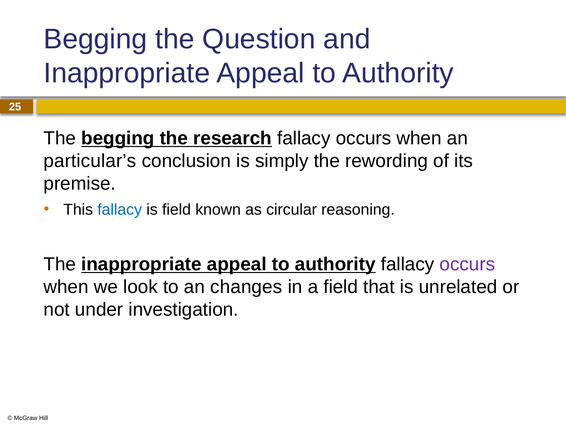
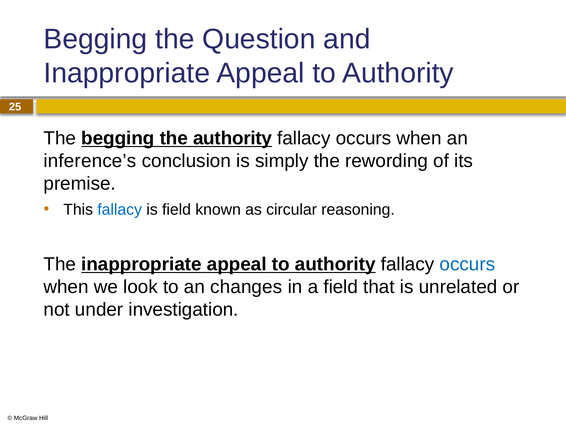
the research: research -> authority (233, 138)
particular’s: particular’s -> inference’s (90, 161)
occurs colour: purple -> blue (467, 264)
